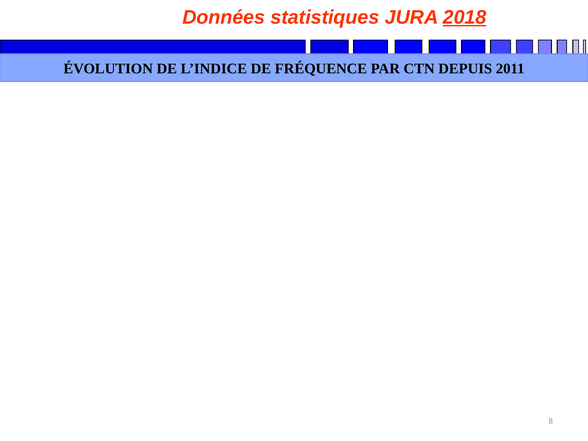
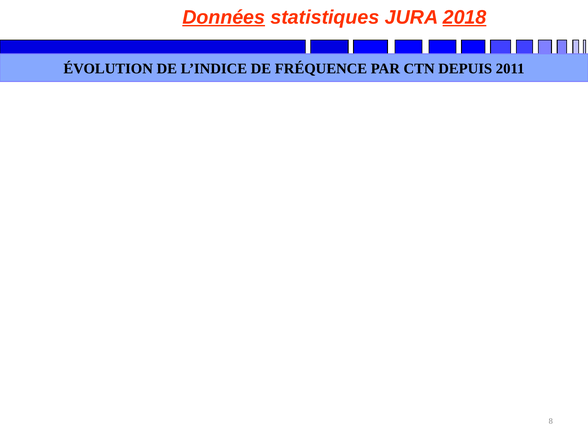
Données underline: none -> present (224, 17)
